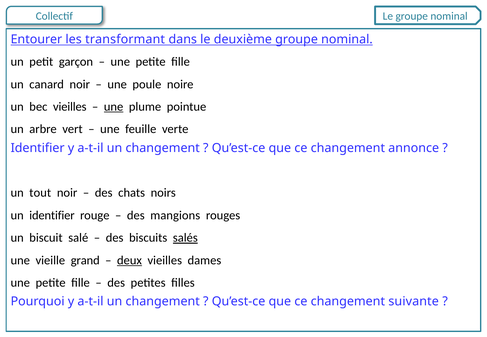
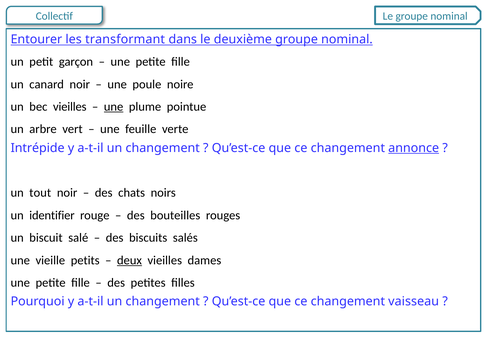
Identifier: Identifier -> Intrépide (38, 148)
annonce underline: none -> present (414, 148)
mangions: mangions -> bouteilles (175, 216)
salés underline: present -> none (185, 238)
grand: grand -> petits (85, 260)
suivante: suivante -> vaisseau (414, 302)
